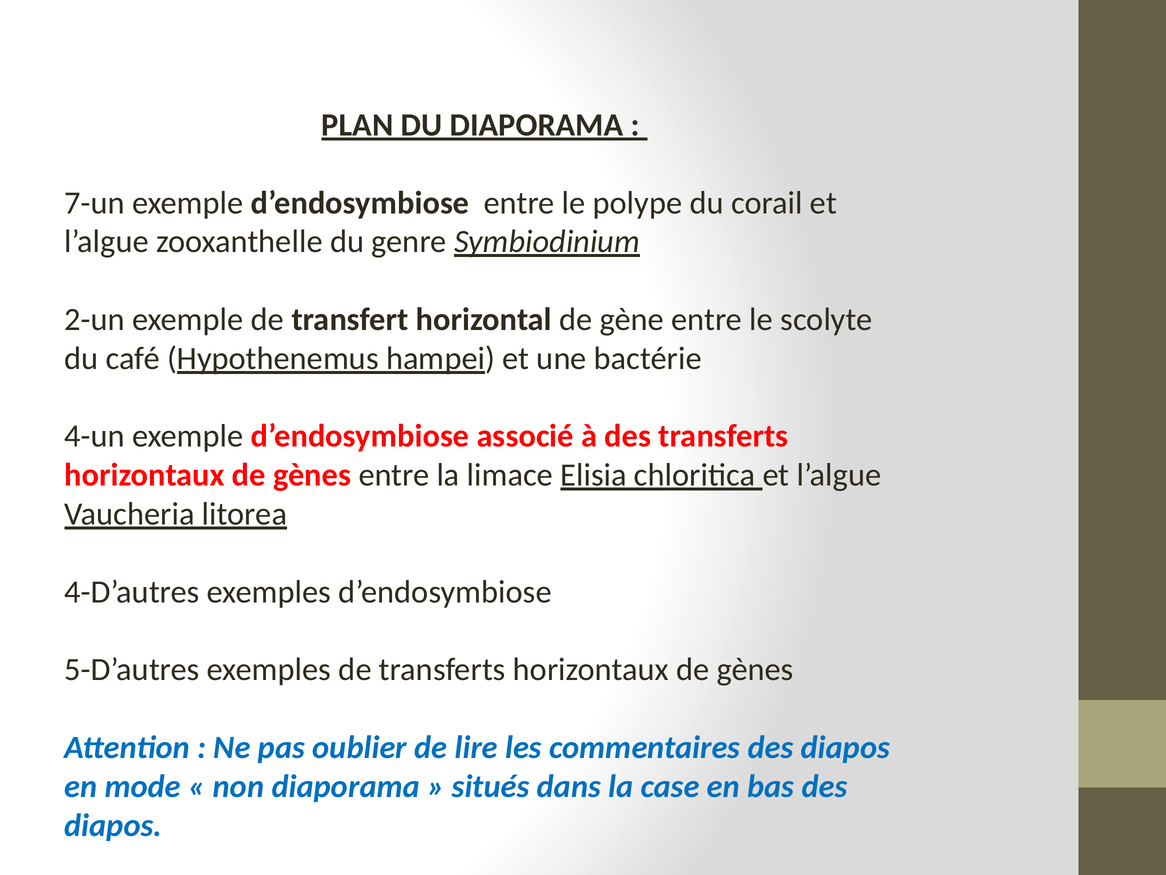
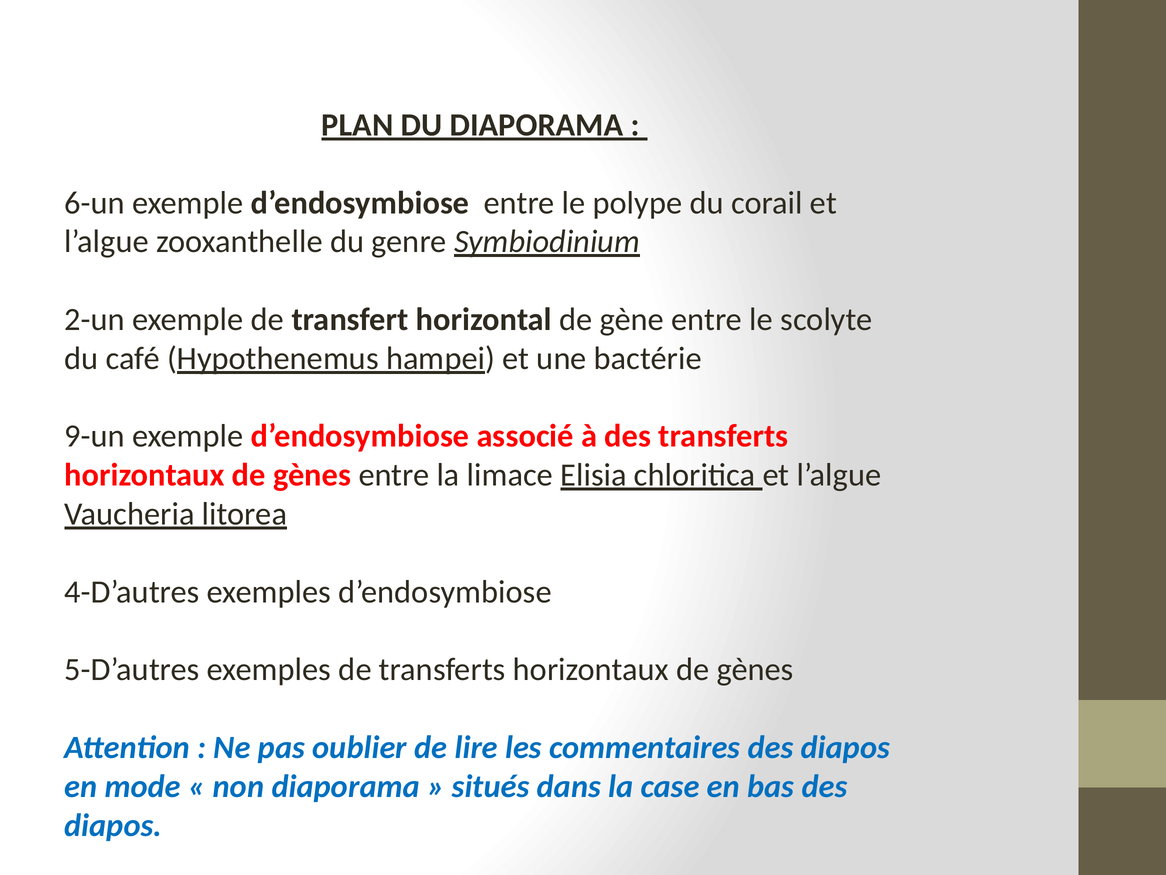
7-un: 7-un -> 6-un (94, 203)
4-un: 4-un -> 9-un (94, 436)
